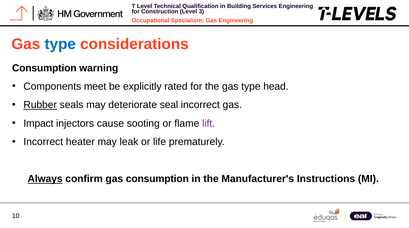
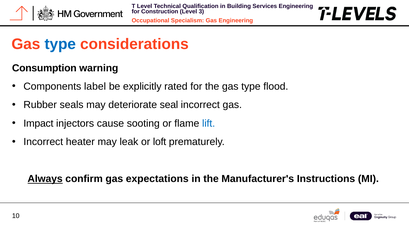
meet: meet -> label (95, 87)
head: head -> flood (276, 87)
Rubber underline: present -> none (40, 105)
lift colour: purple -> blue (209, 124)
life: life -> loft (160, 142)
gas consumption: consumption -> expectations (157, 179)
